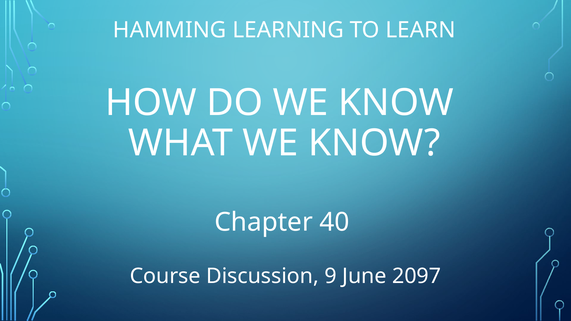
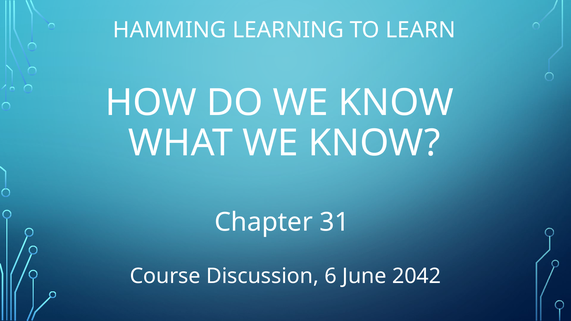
40: 40 -> 31 (335, 222)
9: 9 -> 6 (331, 276)
2097: 2097 -> 2042 (417, 276)
